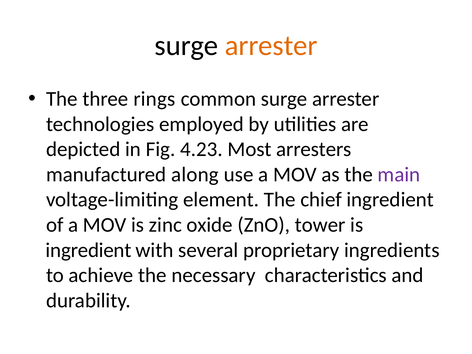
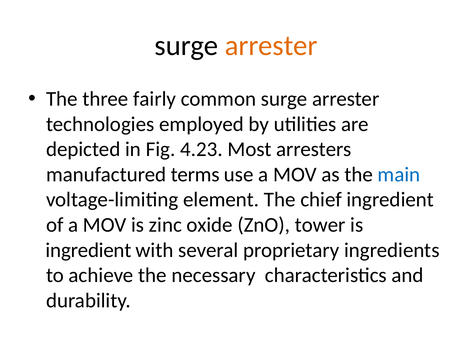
rings: rings -> fairly (155, 99)
along: along -> terms (195, 175)
main colour: purple -> blue (399, 175)
